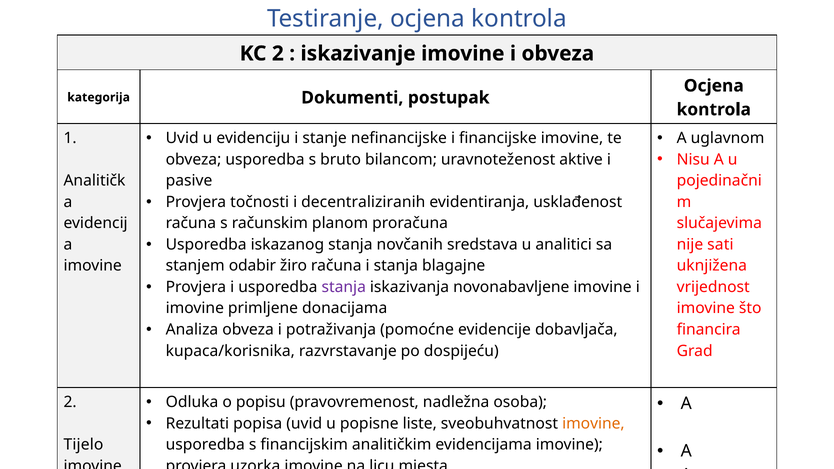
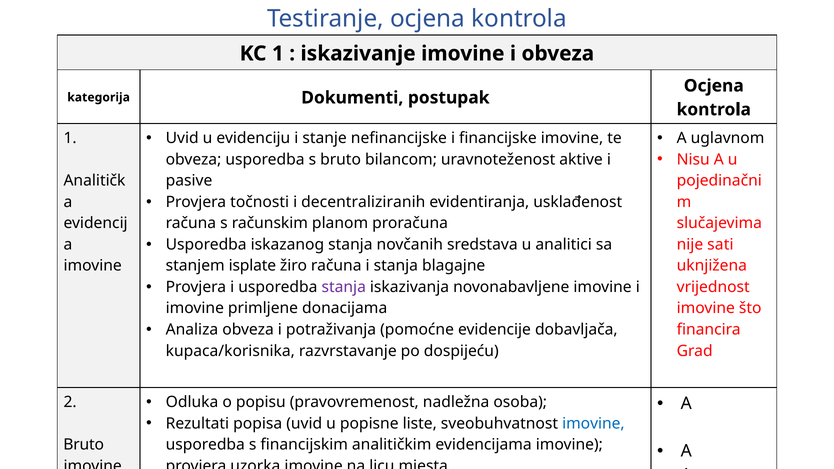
KC 2: 2 -> 1 (278, 54)
odabir: odabir -> isplate (252, 266)
imovine colour: orange -> blue (593, 424)
Tijelo: Tijelo -> Bruto (84, 445)
